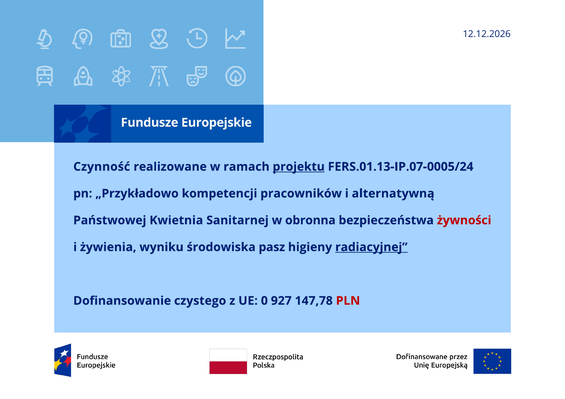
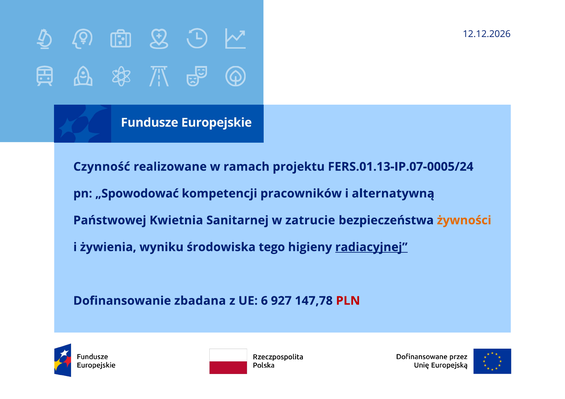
projektu underline: present -> none (299, 167)
„Przykładowo: „Przykładowo -> „Spowodować (137, 194)
obronna: obronna -> zatrucie (310, 221)
żywności colour: red -> orange (464, 221)
pasz: pasz -> tego (272, 247)
czystego: czystego -> zbadana (200, 301)
0: 0 -> 6 (264, 301)
